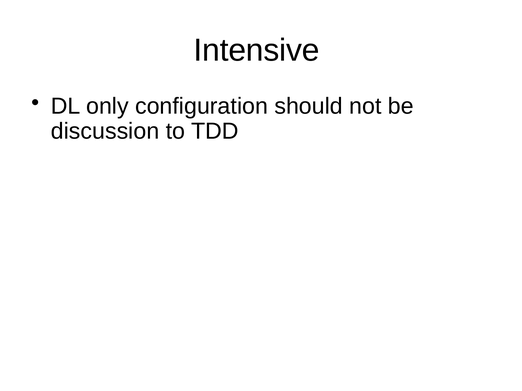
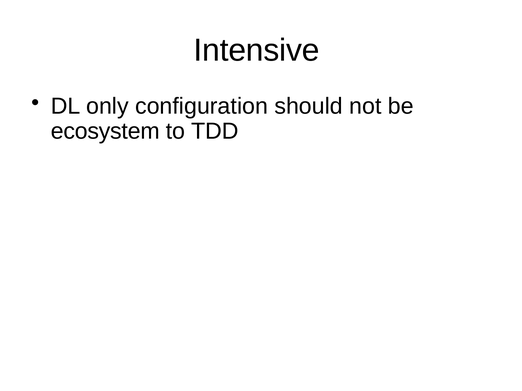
discussion: discussion -> ecosystem (105, 131)
